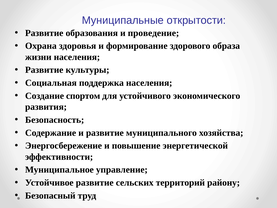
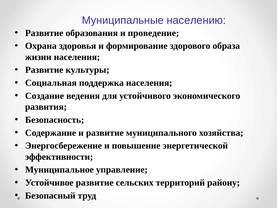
открытости: открытости -> населению (196, 20)
спортом: спортом -> ведения (83, 96)
